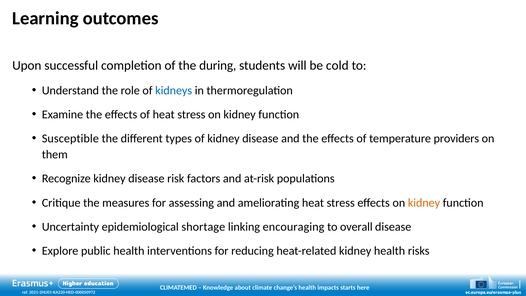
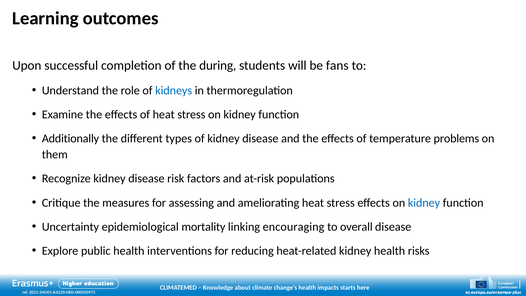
cold: cold -> fans (337, 65)
Susceptible: Susceptible -> Additionally (70, 139)
providers: providers -> problems (456, 139)
kidney colour: orange -> blue (424, 203)
shortage: shortage -> mortality (203, 227)
